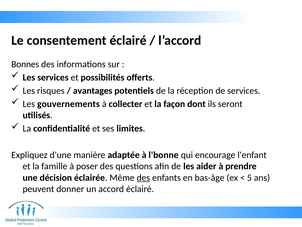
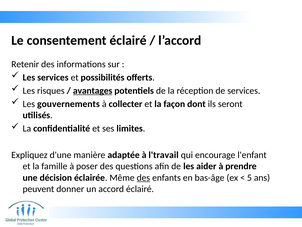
Bonnes: Bonnes -> Retenir (25, 64)
avantages underline: none -> present (93, 90)
l'bonne: l'bonne -> l'travail (164, 155)
